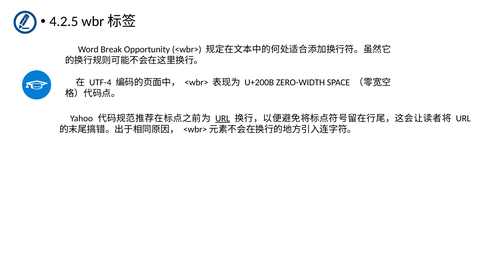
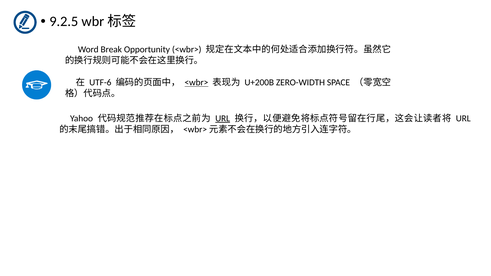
4.2.5: 4.2.5 -> 9.2.5 (64, 22)
UTF-4: UTF-4 -> UTF-6 (100, 83)
<wbr> underline: none -> present (196, 83)
